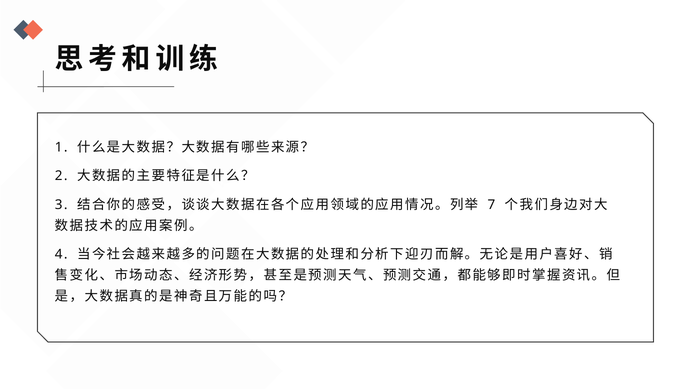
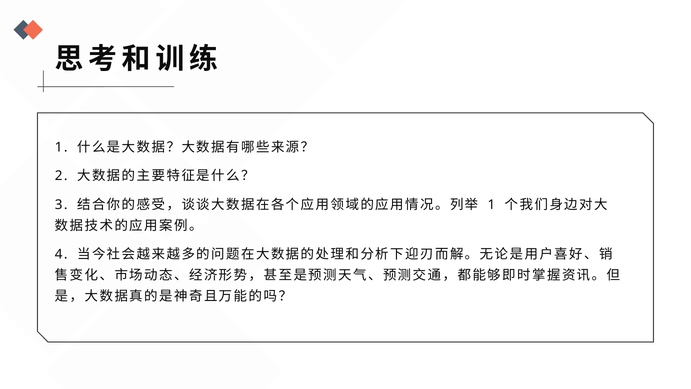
7: 7 -> 1 (491, 204)
